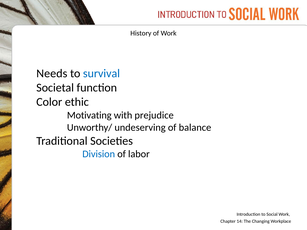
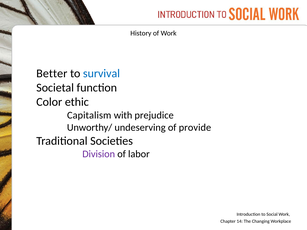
Needs: Needs -> Better (52, 73)
Motivating: Motivating -> Capitalism (89, 115)
balance: balance -> provide (195, 128)
Division colour: blue -> purple (99, 154)
